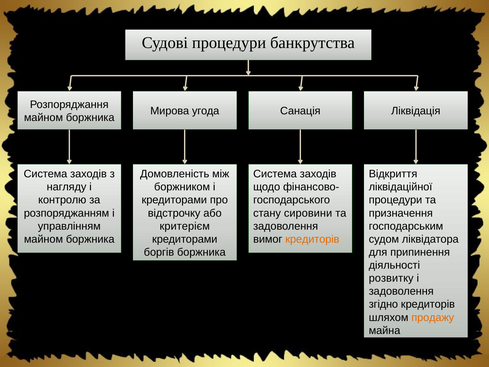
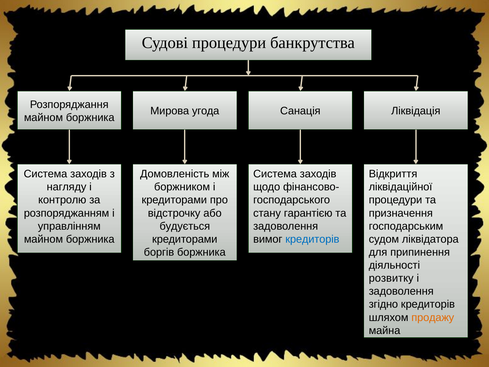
сировини: сировини -> гарантією (308, 213)
критерієм: критерієм -> будується (185, 226)
кредиторів colour: orange -> blue (312, 239)
